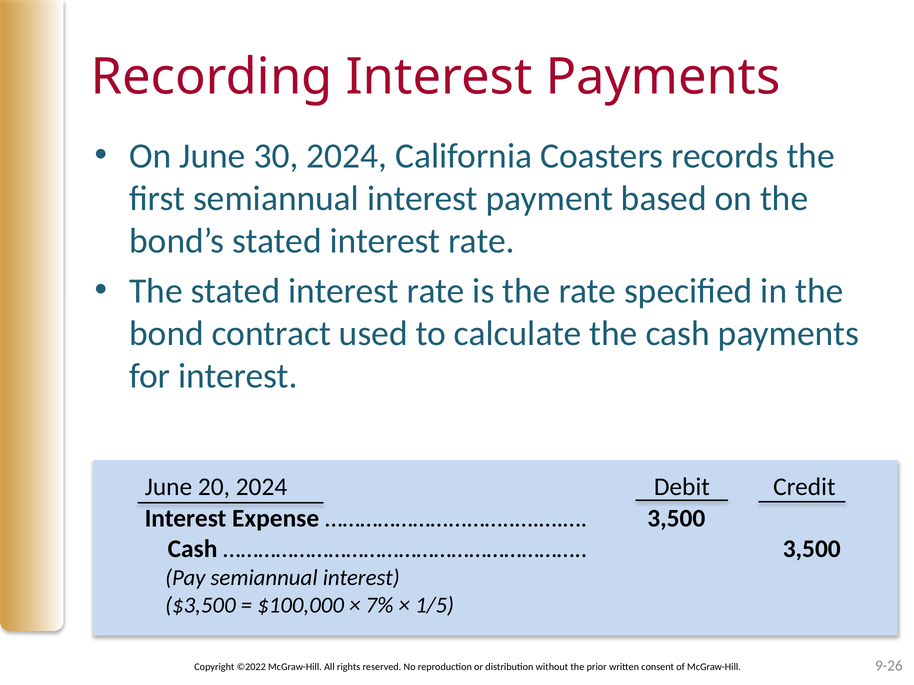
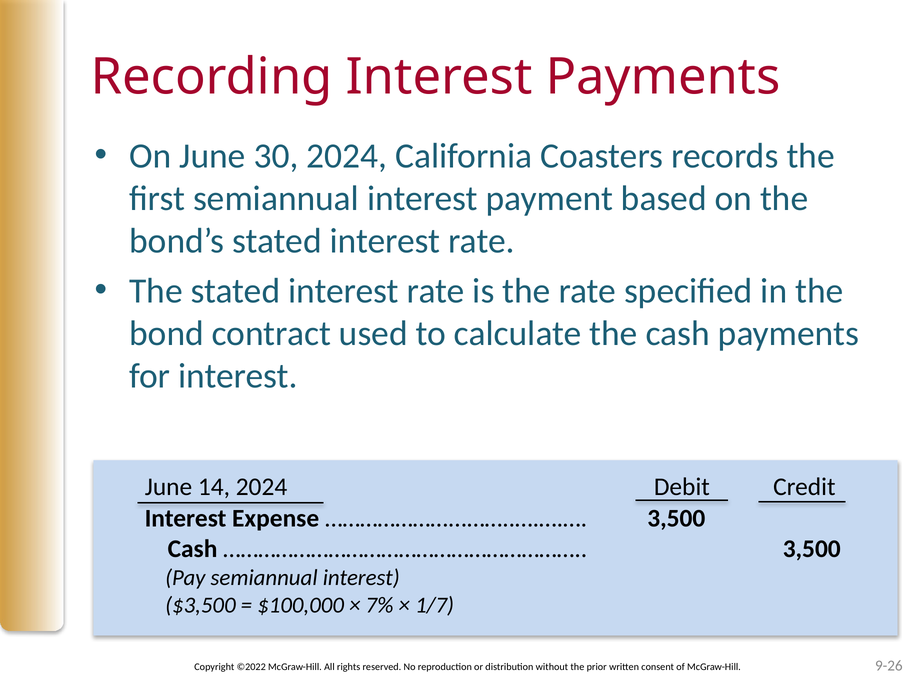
20: 20 -> 14 (214, 487)
1/5: 1/5 -> 1/7 (435, 606)
